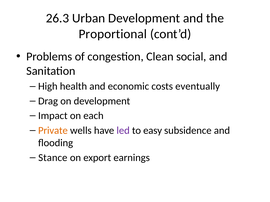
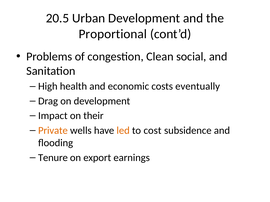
26.3: 26.3 -> 20.5 (58, 18)
each: each -> their (93, 116)
led colour: purple -> orange (123, 131)
easy: easy -> cost (152, 131)
Stance: Stance -> Tenure (53, 158)
